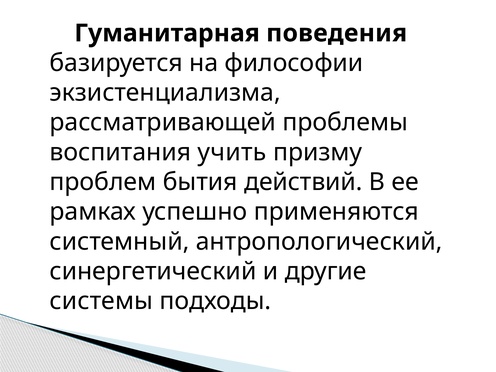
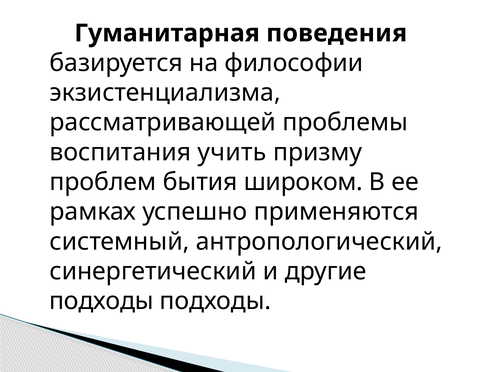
действий: действий -> широком (303, 182)
системы: системы -> подходы (101, 301)
